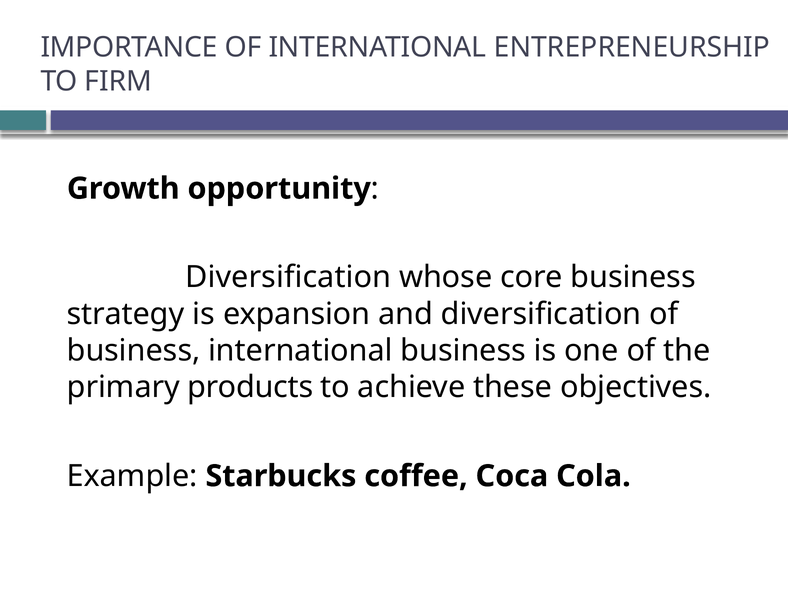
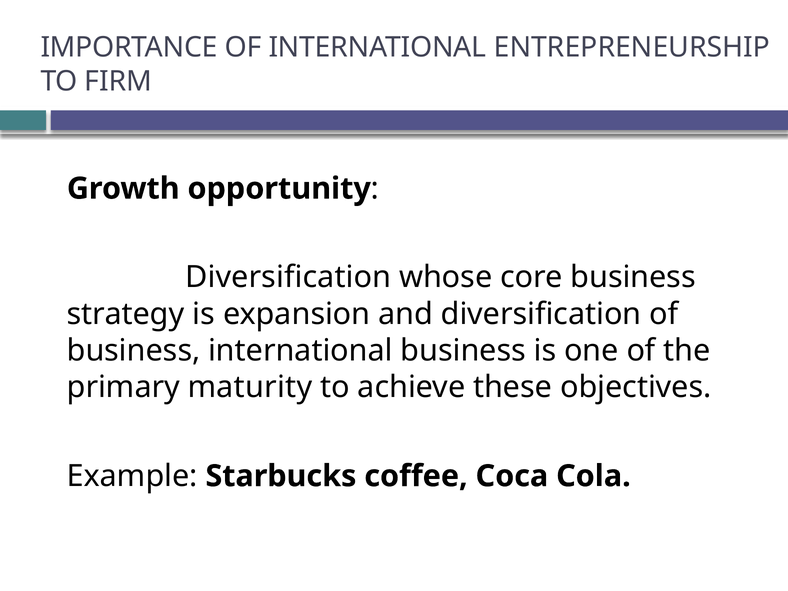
products: products -> maturity (250, 387)
